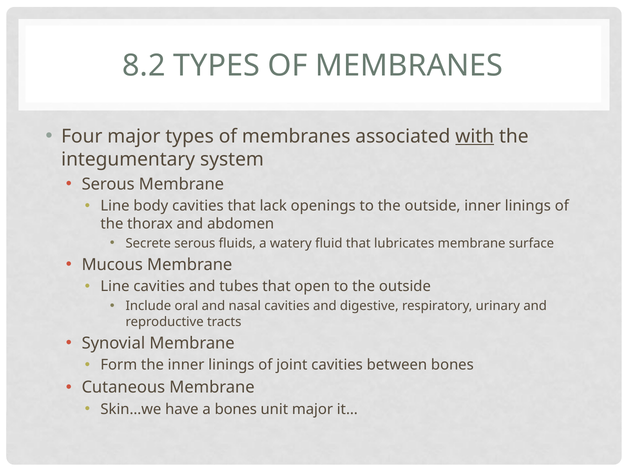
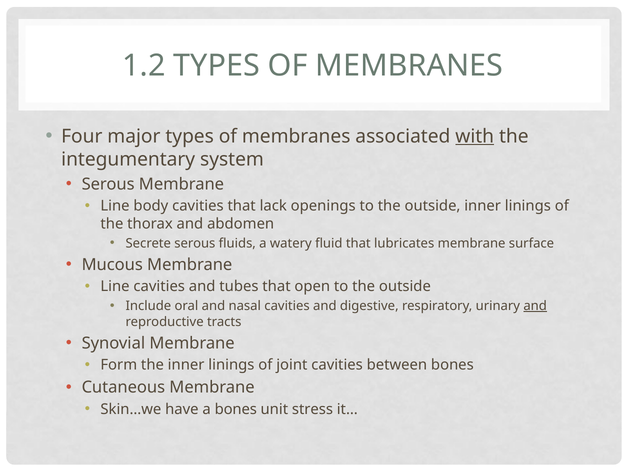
8.2: 8.2 -> 1.2 (144, 66)
and underline: none -> present (535, 306)
unit major: major -> stress (312, 409)
